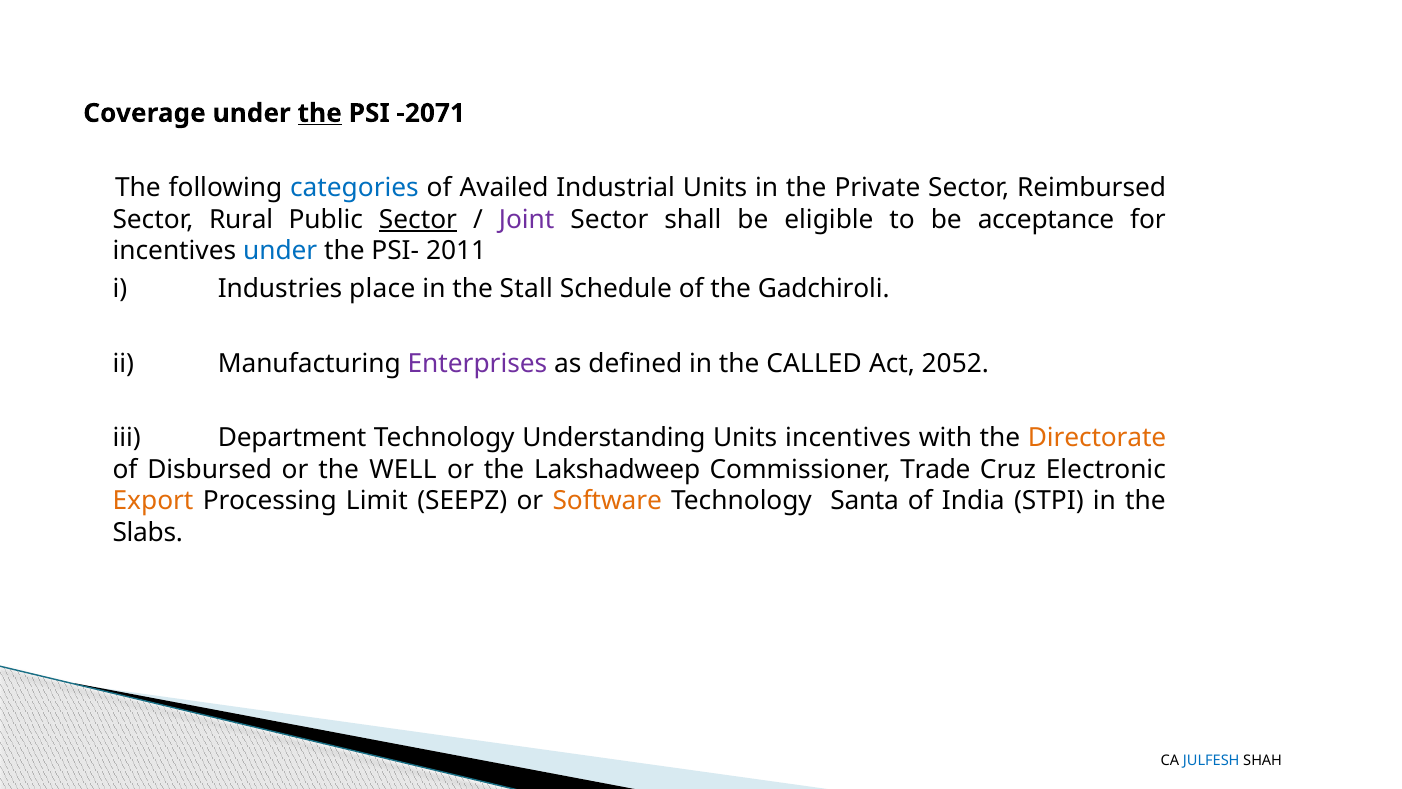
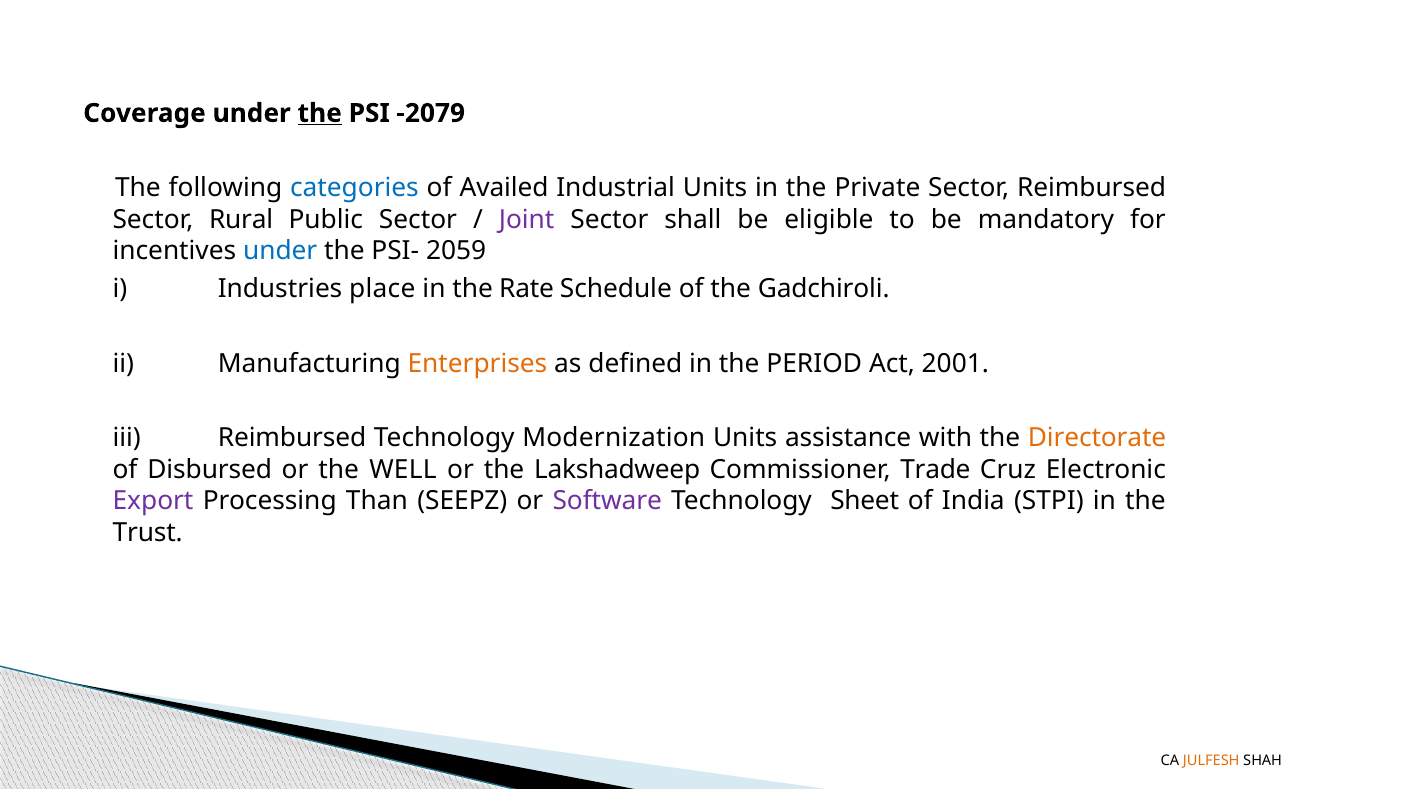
-2071: -2071 -> -2079 (431, 113)
Sector underline: present -> none (418, 219)
acceptance: acceptance -> mandatory (1046, 219)
2011: 2011 -> 2059 (456, 251)
Stall: Stall -> Rate (527, 288)
Enterprises colour: purple -> orange (477, 363)
CALLED: CALLED -> PERIOD (814, 363)
2052: 2052 -> 2001 (955, 363)
iii Department: Department -> Reimbursed (292, 438)
Understanding: Understanding -> Modernization (614, 438)
Units incentives: incentives -> assistance (848, 438)
Export colour: orange -> purple (153, 501)
Limit: Limit -> Than (377, 501)
Software colour: orange -> purple (607, 501)
Santa: Santa -> Sheet (865, 501)
Slabs: Slabs -> Trust (148, 533)
JULFESH colour: blue -> orange (1211, 760)
